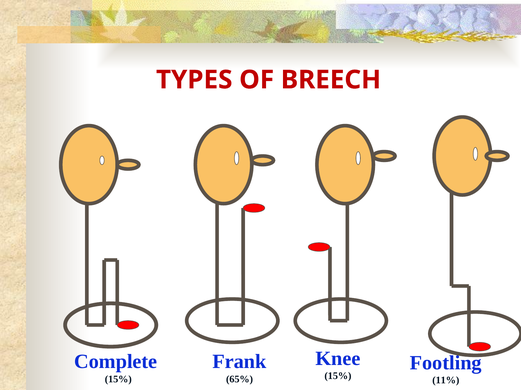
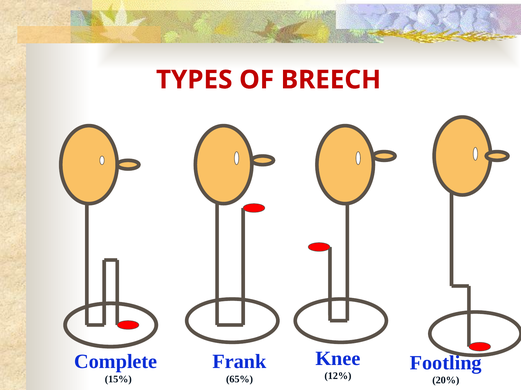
15%: 15% -> 12% (338, 377)
11%: 11% -> 20% (446, 381)
